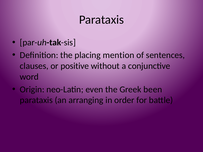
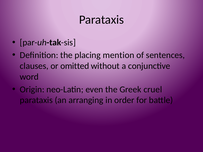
positive: positive -> omitted (75, 66)
been: been -> cruel (153, 90)
